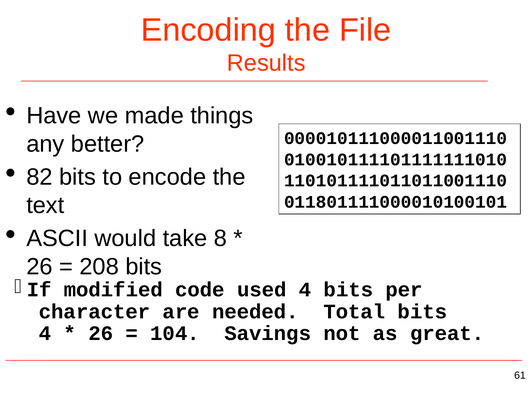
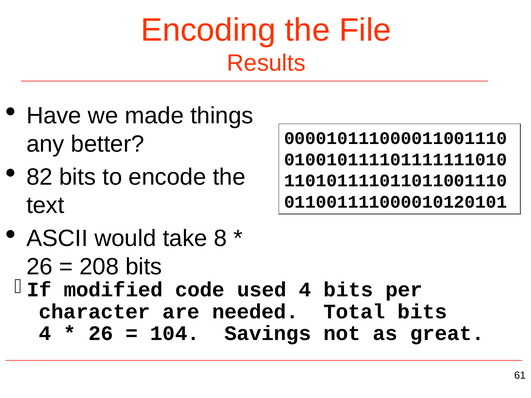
011801111000010100101: 011801111000010100101 -> 011001111000010120101 (396, 202)
